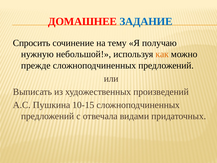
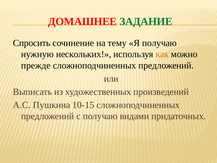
ЗАДАНИЕ colour: blue -> green (146, 22)
небольшой: небольшой -> нескольких (84, 54)
с отвечала: отвечала -> получаю (100, 116)
